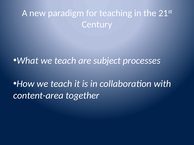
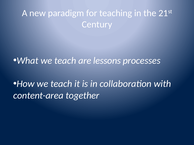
subject: subject -> lessons (107, 61)
